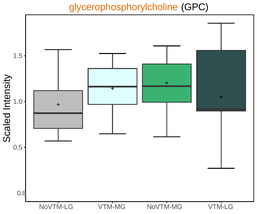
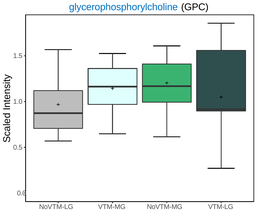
glycerophosphorylcholine colour: orange -> blue (123, 7)
